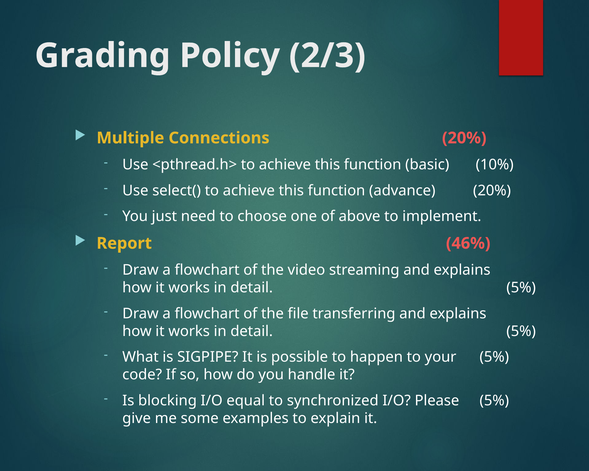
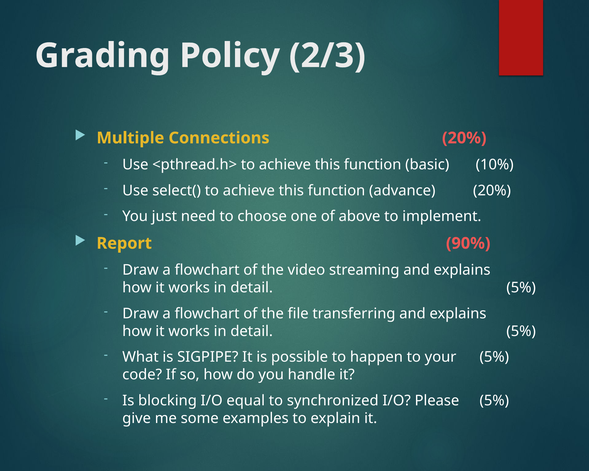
46%: 46% -> 90% (468, 243)
